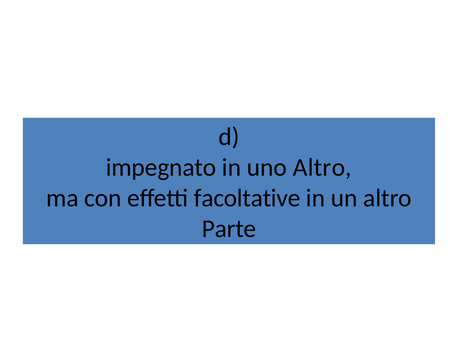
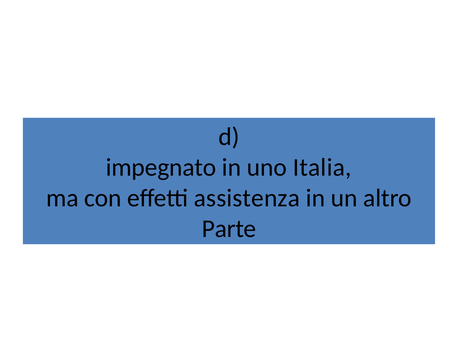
uno Altro: Altro -> Italia (322, 167)
facoltative: facoltative -> assistenza (247, 198)
